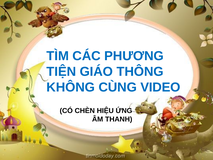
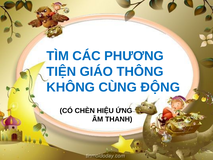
VIDEO: VIDEO -> ĐỘNG (160, 87)
